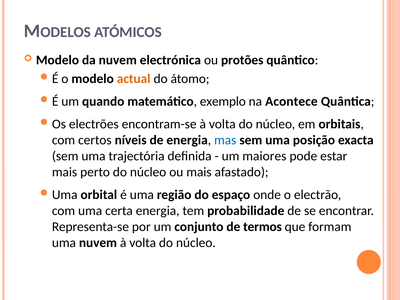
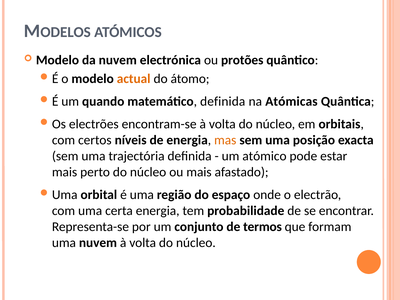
matemático exemplo: exemplo -> definida (223, 101)
Acontece: Acontece -> Atómicas (291, 101)
mas colour: blue -> orange (225, 140)
maiores: maiores -> atómico (264, 156)
